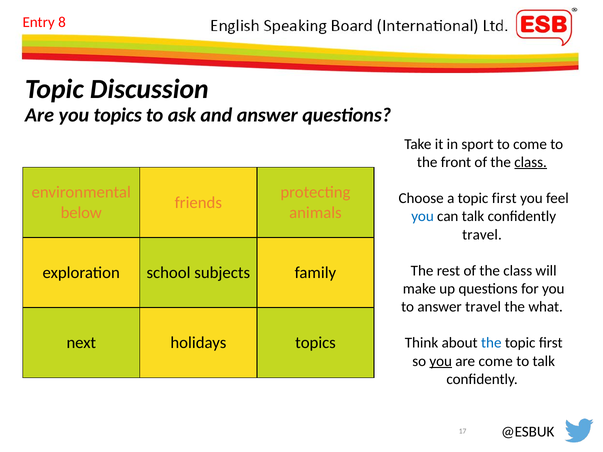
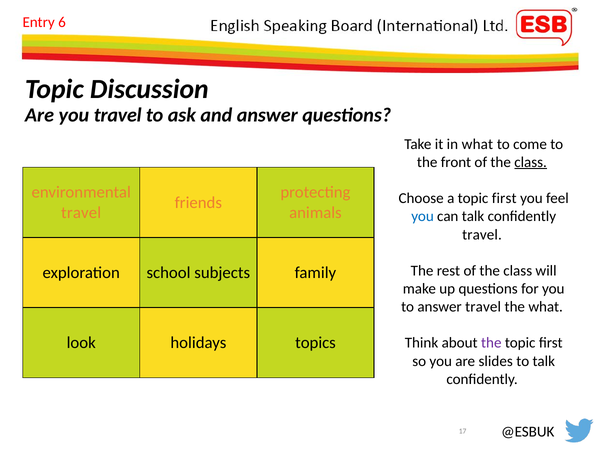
8: 8 -> 6 (62, 22)
you topics: topics -> travel (118, 115)
in sport: sport -> what (477, 144)
below: below -> travel (81, 213)
next: next -> look (81, 343)
the colour: blue -> purple (491, 343)
you underline: present -> none (441, 361)
are come: come -> slides (496, 361)
